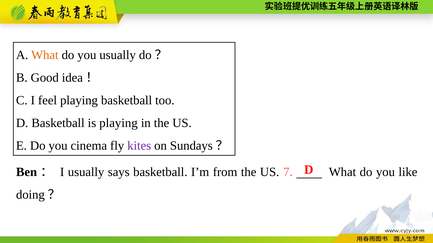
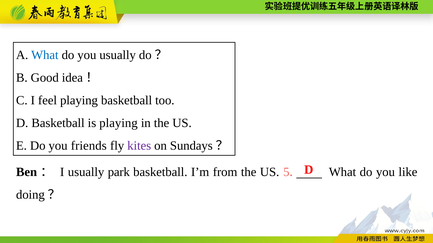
What colour: orange -> blue (45, 55)
cinema: cinema -> friends (89, 146)
says: says -> park (119, 173)
7: 7 -> 5 (286, 173)
